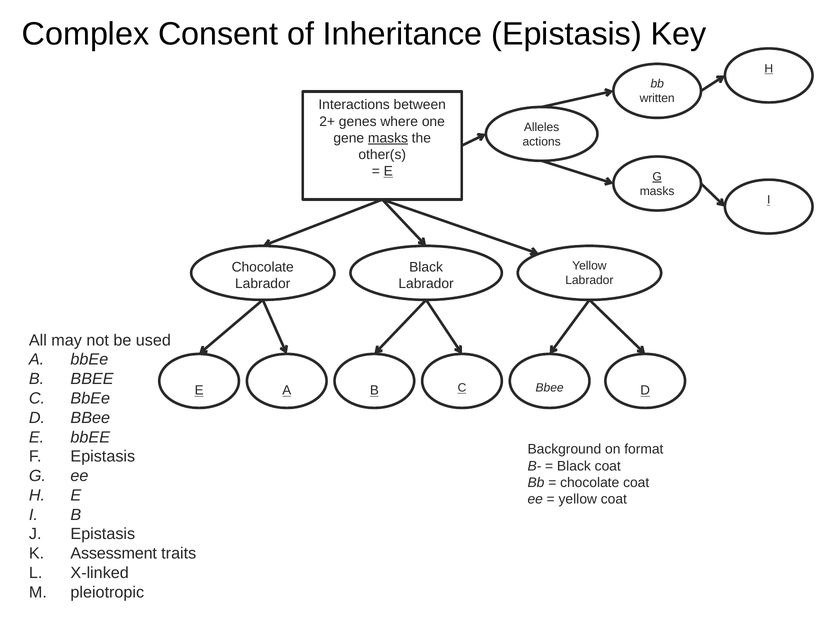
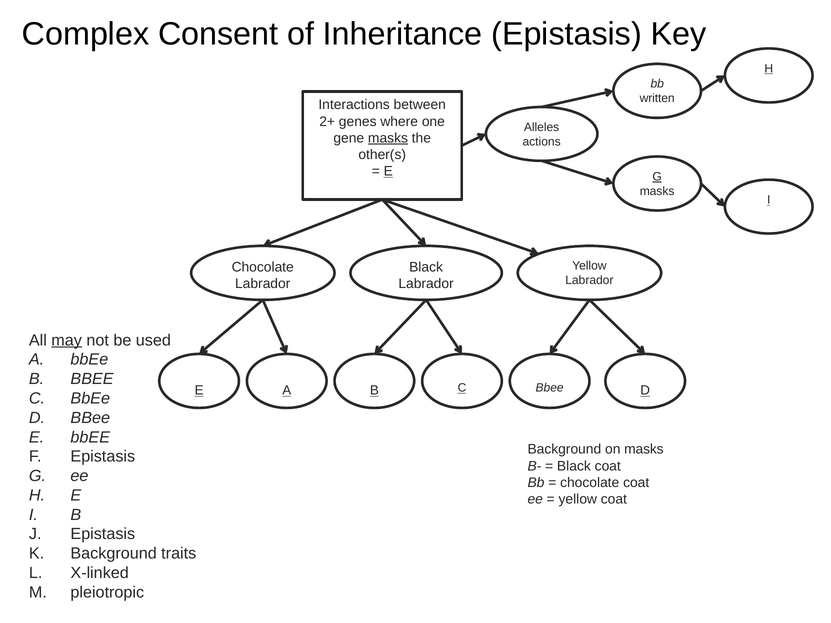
may underline: none -> present (67, 340)
on format: format -> masks (644, 450)
Assessment: Assessment -> Background (114, 554)
